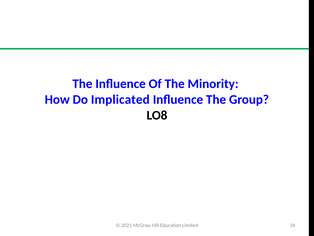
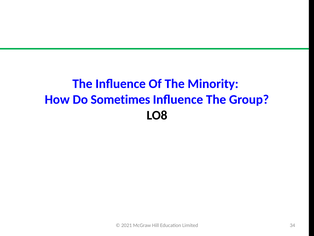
Implicated: Implicated -> Sometimes (120, 99)
